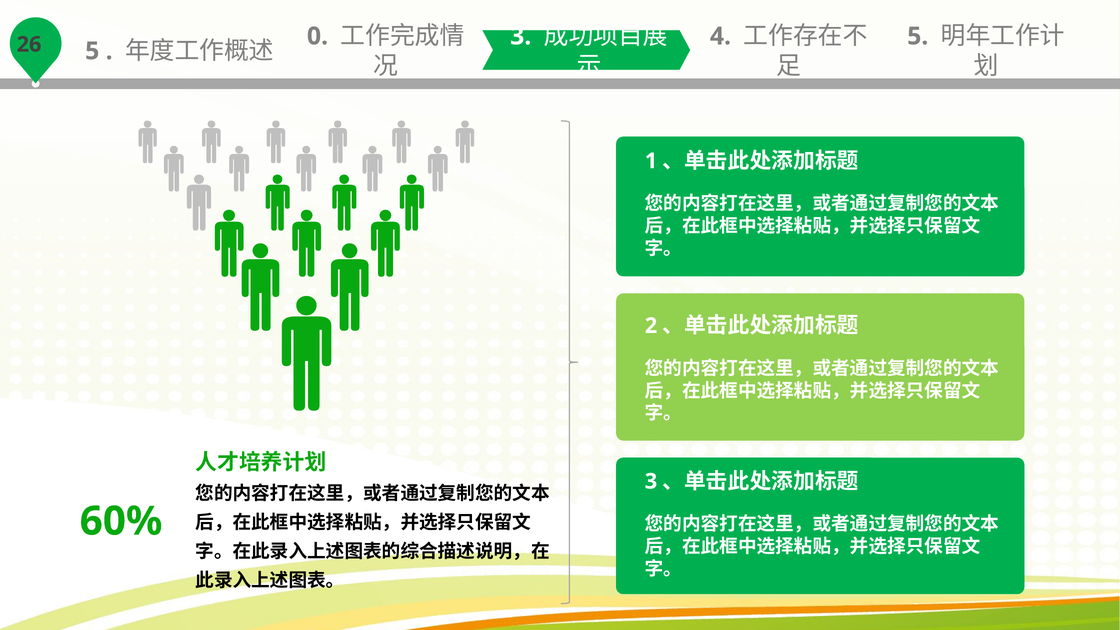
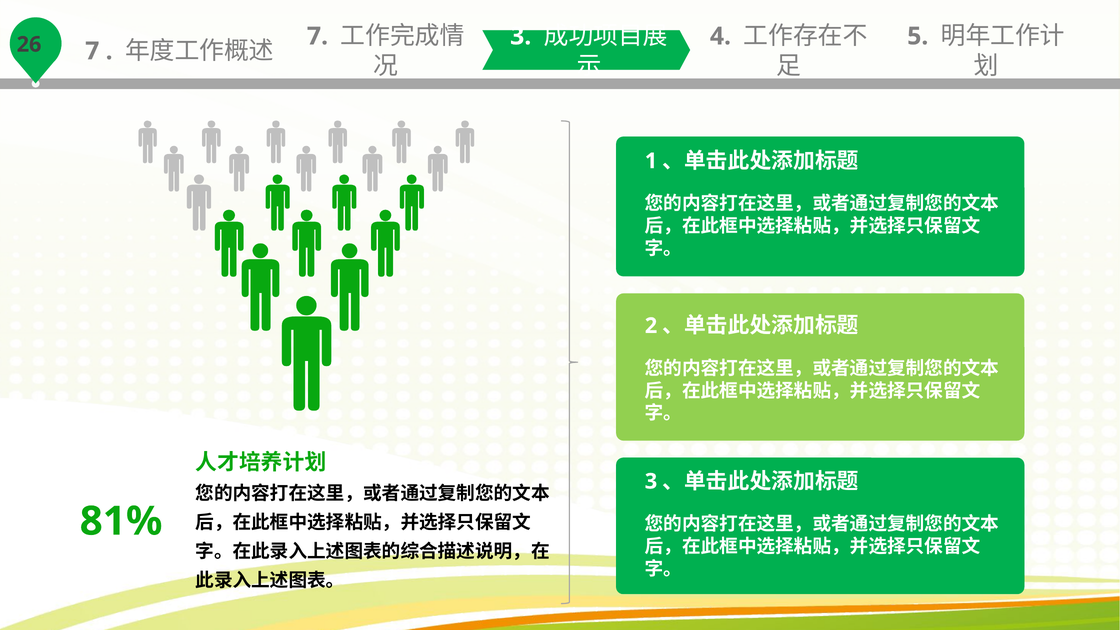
5: 5 -> 7 (92, 51)
0: 0 -> 7 (317, 36)
60%: 60% -> 81% (121, 521)
